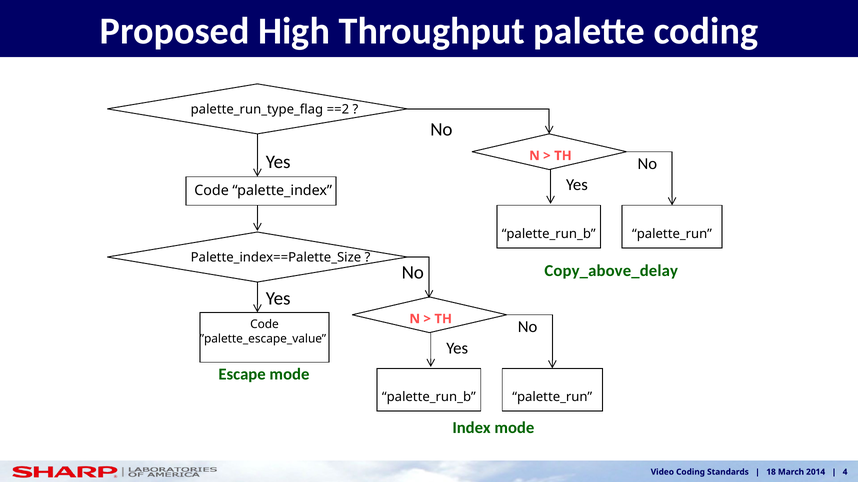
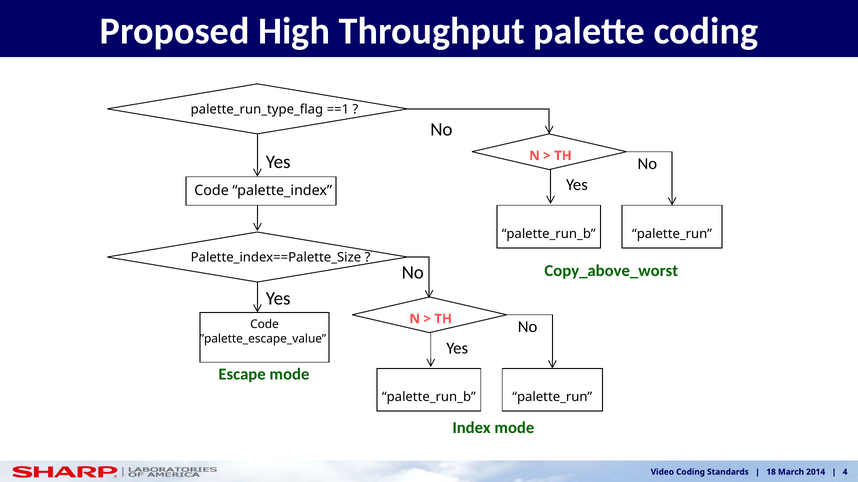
==2: ==2 -> ==1 (338, 109)
Copy_above_delay: Copy_above_delay -> Copy_above_worst (611, 271)
